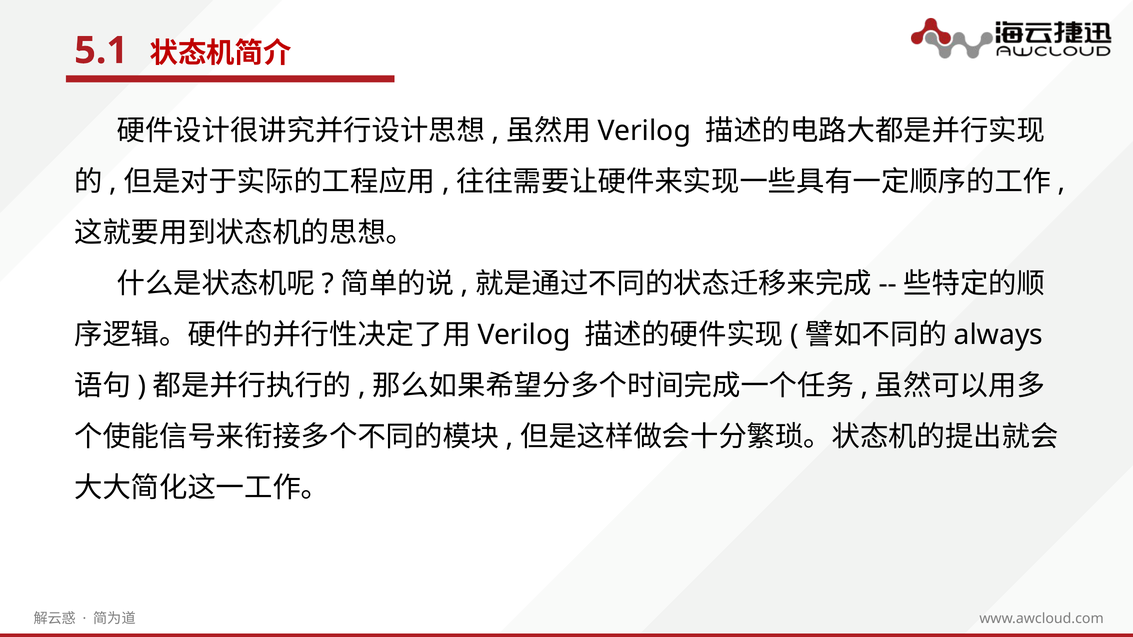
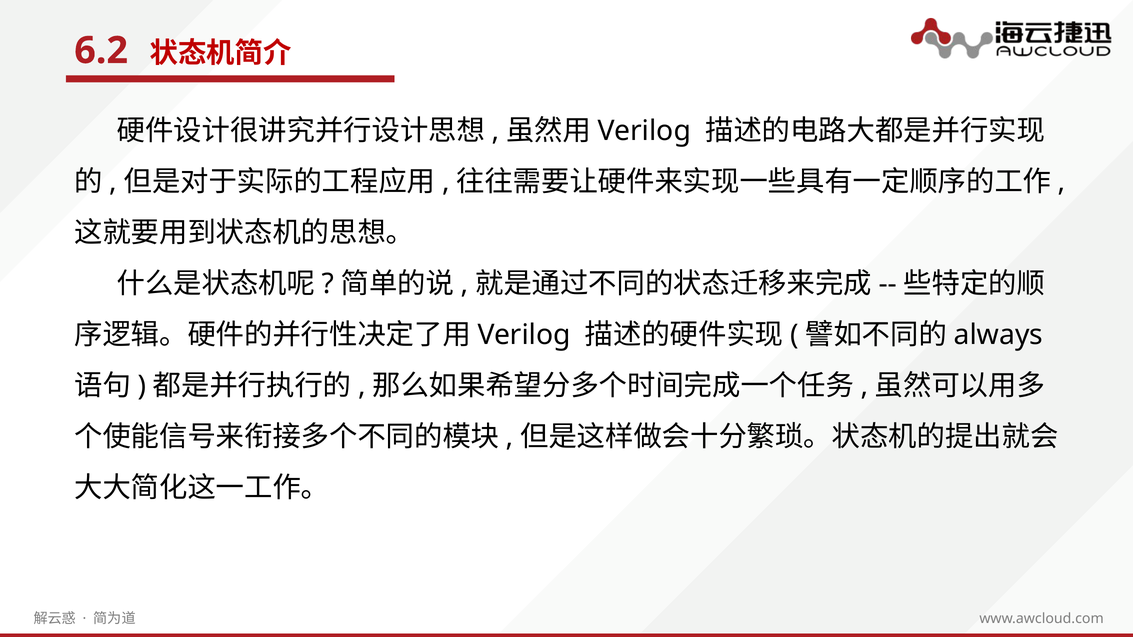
5.1: 5.1 -> 6.2 (101, 51)
